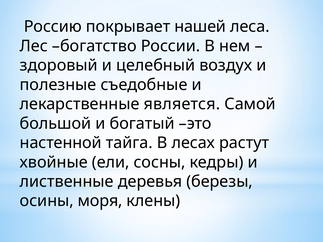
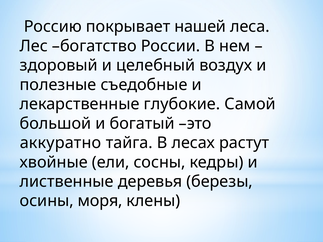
является: является -> глубокие (182, 104)
настенной: настенной -> аккуратно (61, 143)
